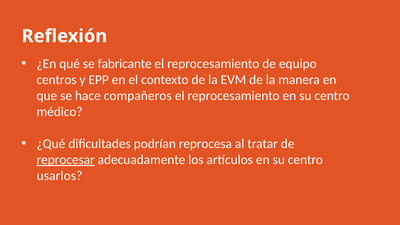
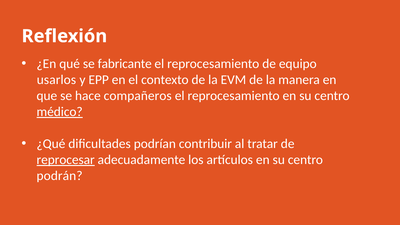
centros: centros -> usarlos (56, 80)
médico underline: none -> present (60, 112)
reprocesa: reprocesa -> contribuir (205, 144)
usarlos: usarlos -> podrán (60, 176)
